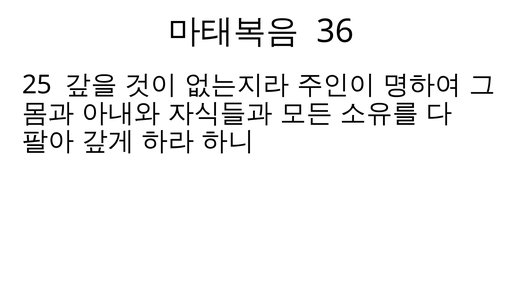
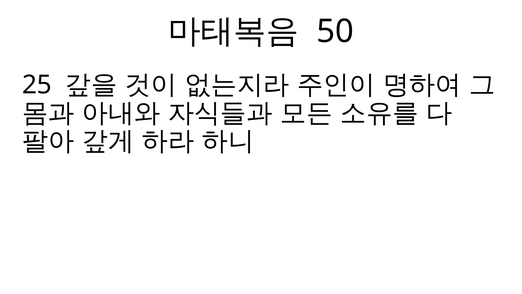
36: 36 -> 50 (335, 31)
